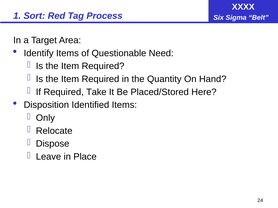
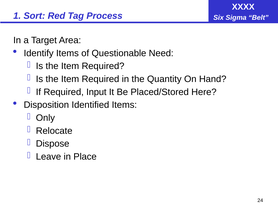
Take: Take -> Input (96, 92)
